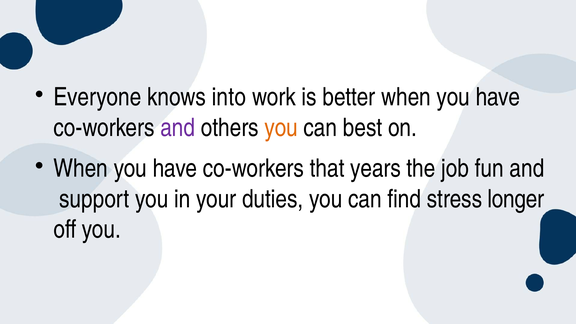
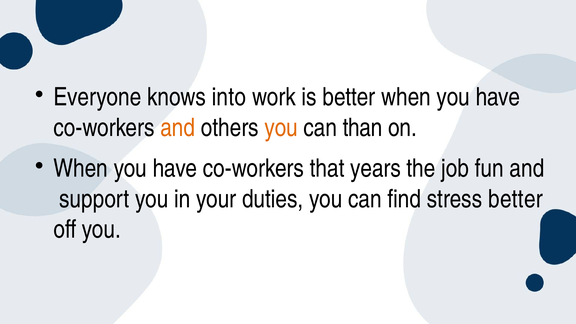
and colour: purple -> orange (178, 128)
best: best -> than (363, 128)
stress longer: longer -> better (516, 199)
